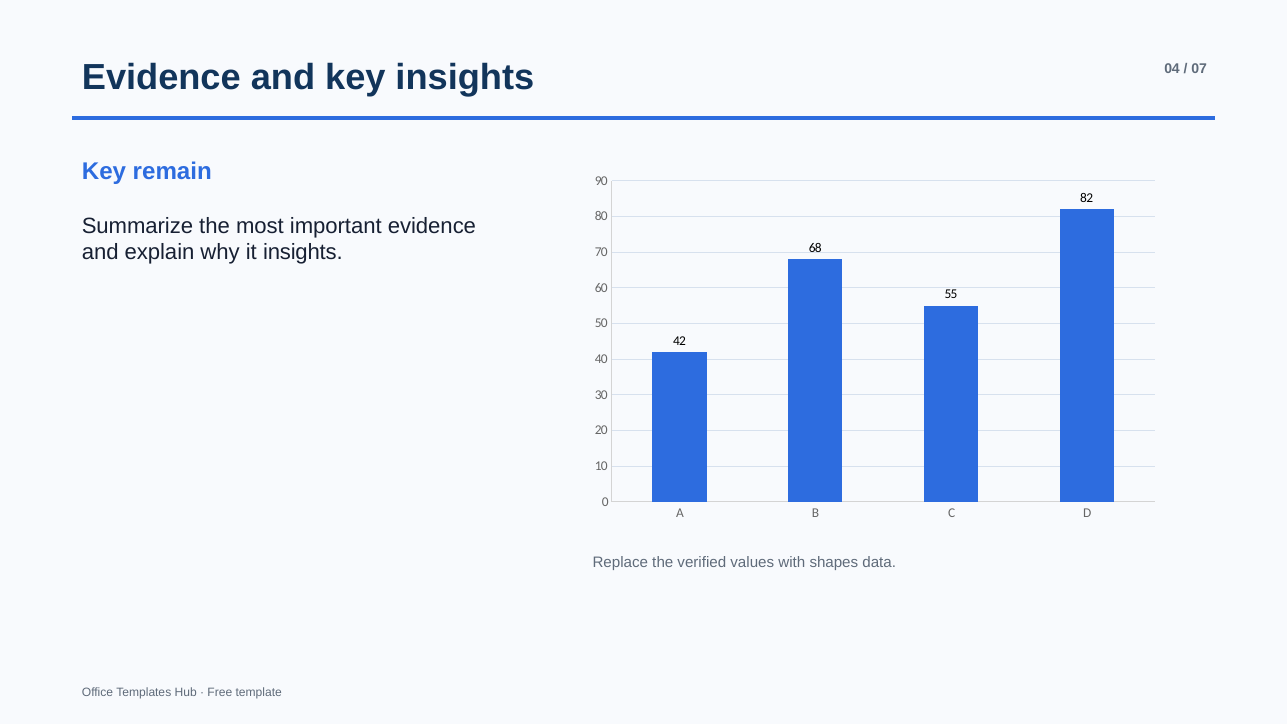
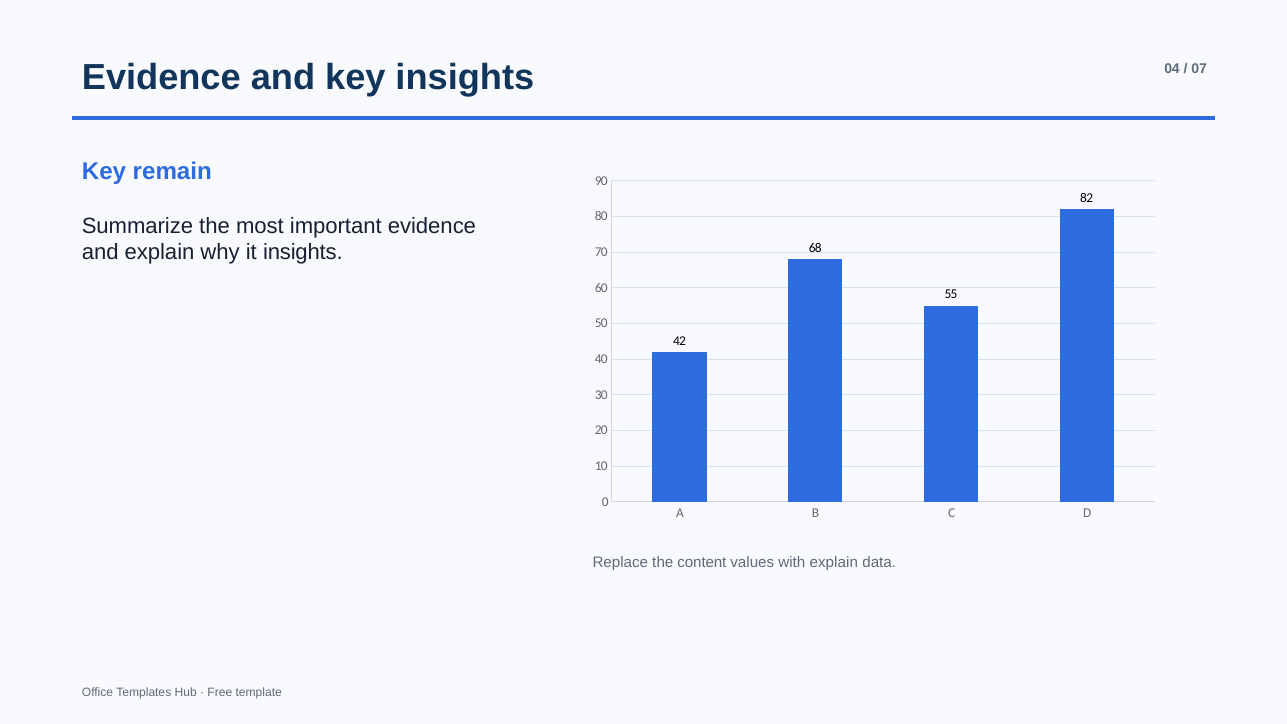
verified: verified -> content (702, 563)
with shapes: shapes -> explain (834, 563)
